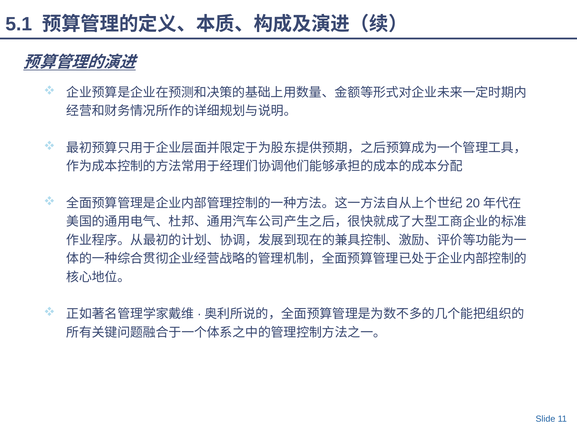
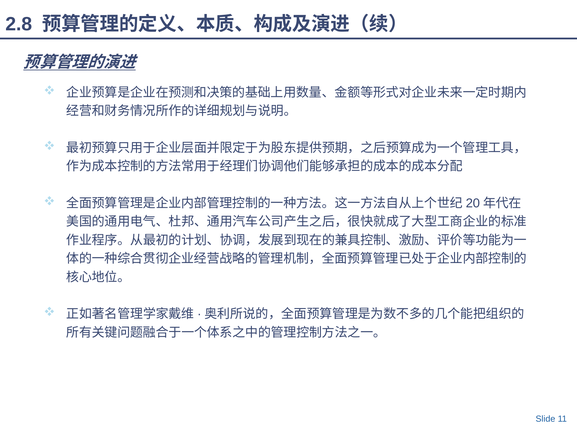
5.1: 5.1 -> 2.8 (19, 24)
